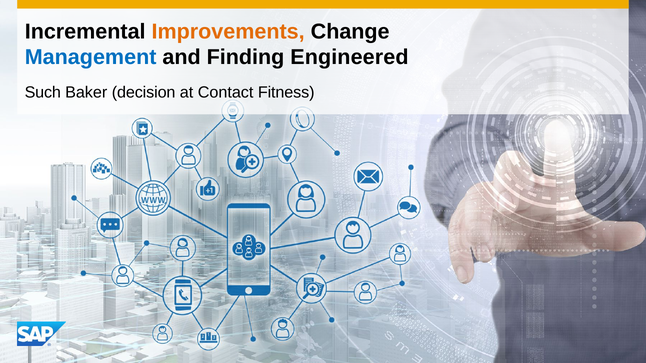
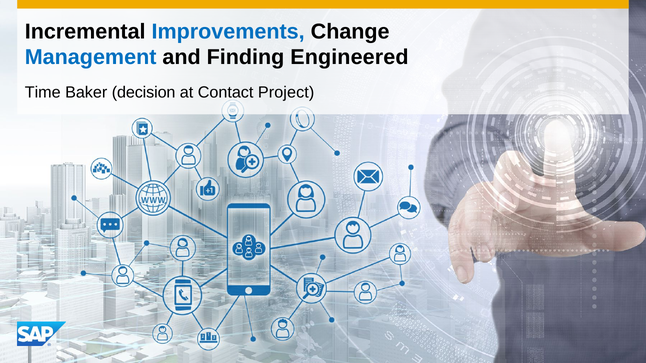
Improvements colour: orange -> blue (228, 32)
Such: Such -> Time (43, 92)
Fitness: Fitness -> Project (286, 92)
